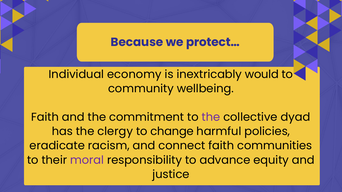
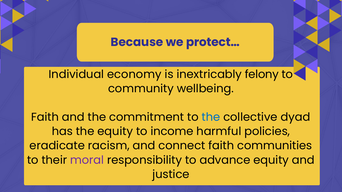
would: would -> felony (262, 75)
the colour: purple -> blue (211, 117)
the clergy: clergy -> equity (115, 132)
change: change -> income (172, 132)
